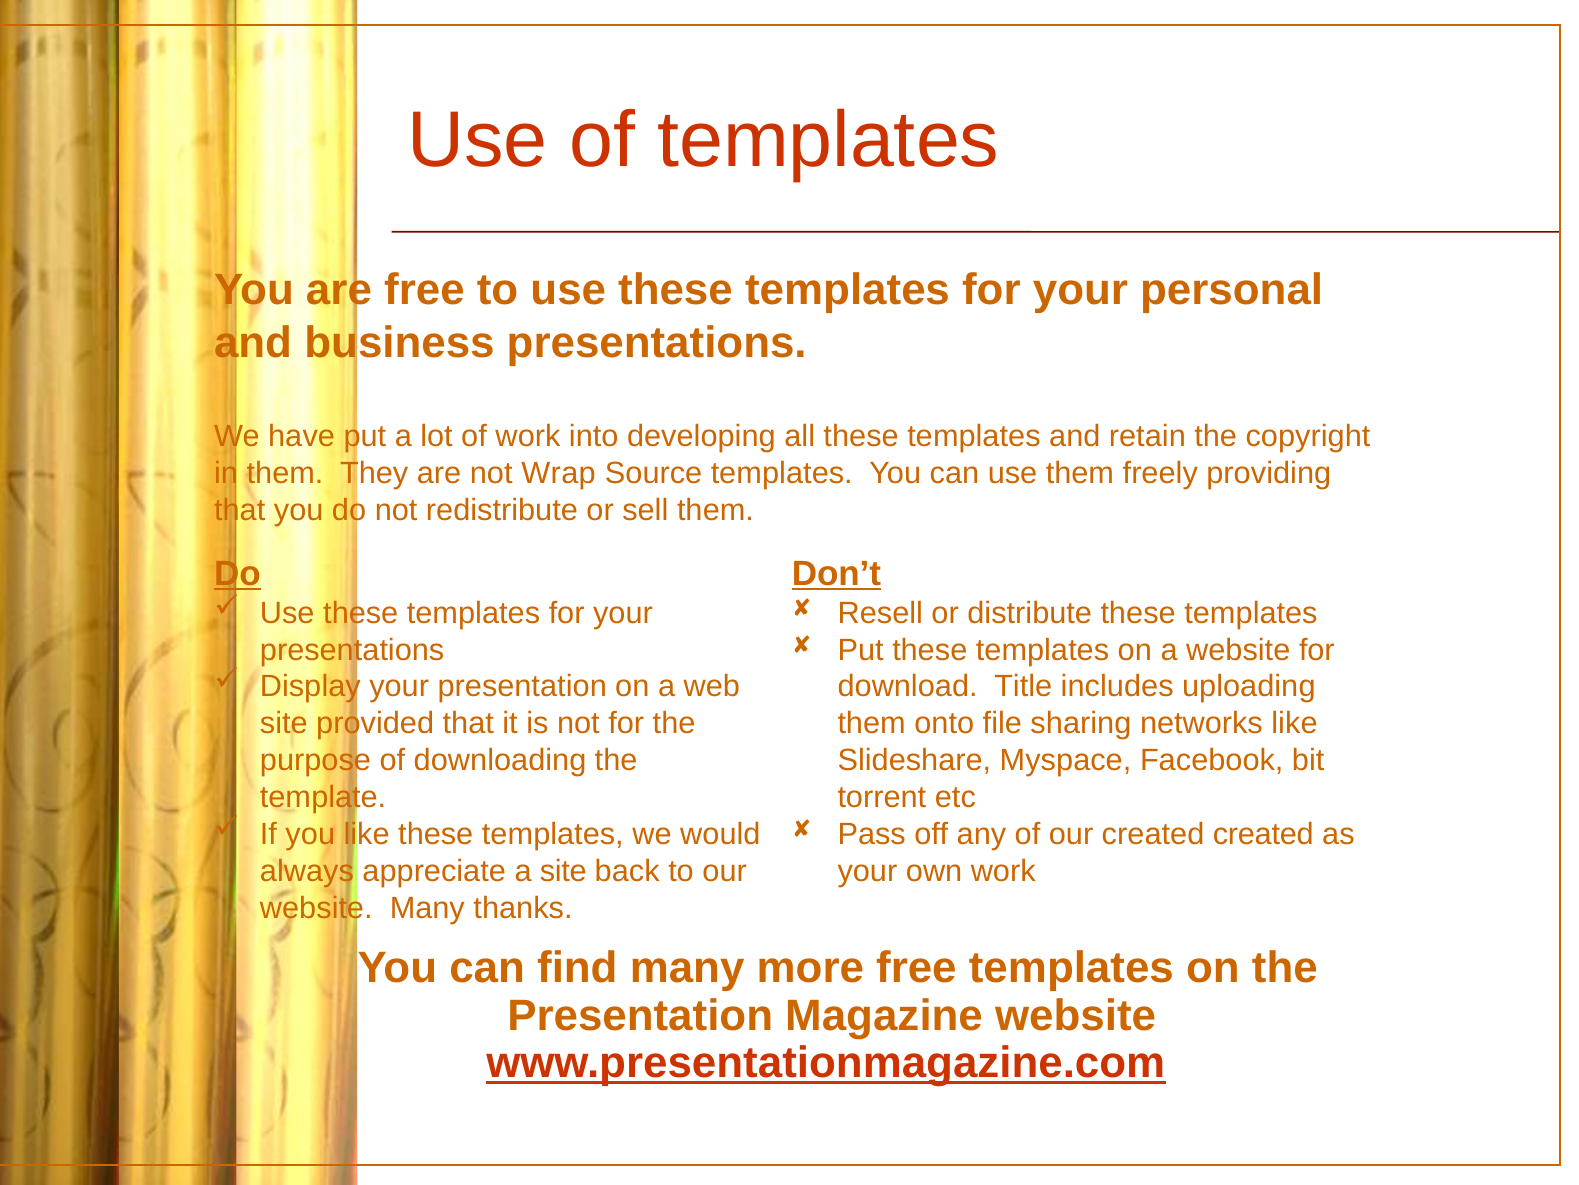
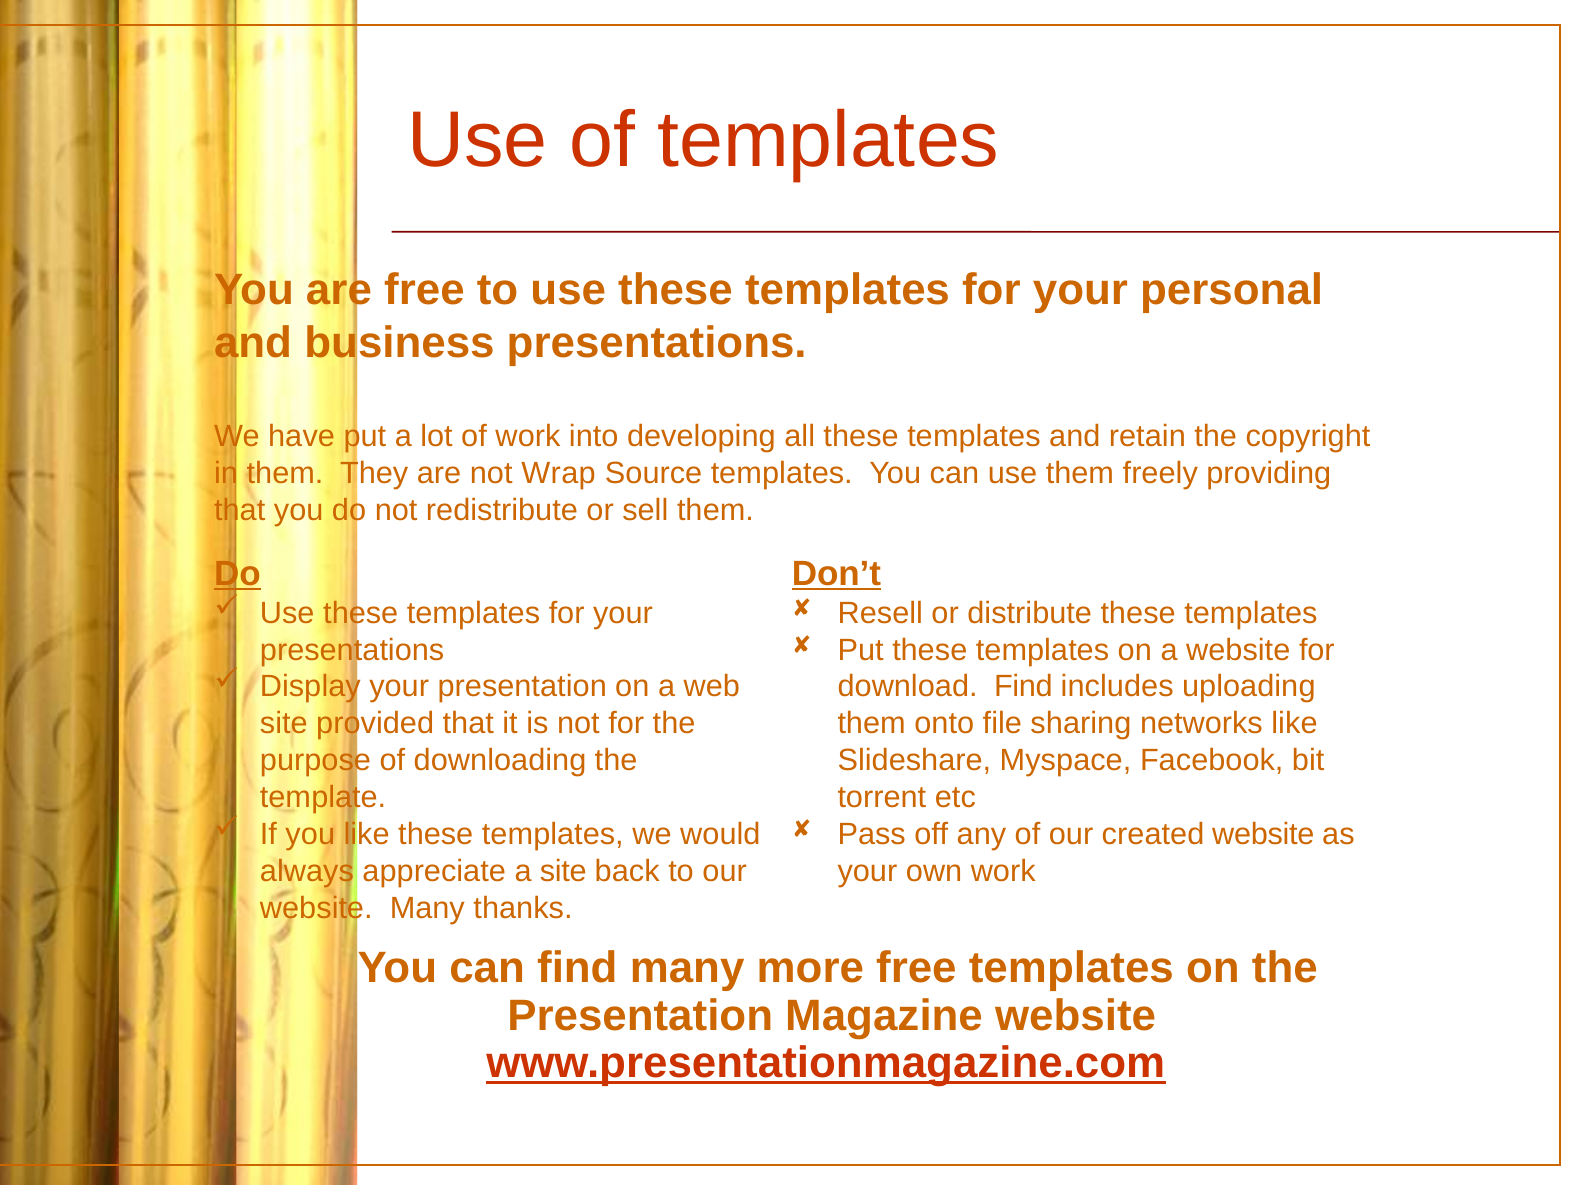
download Title: Title -> Find (1023, 686)
created created: created -> website (1263, 834)
